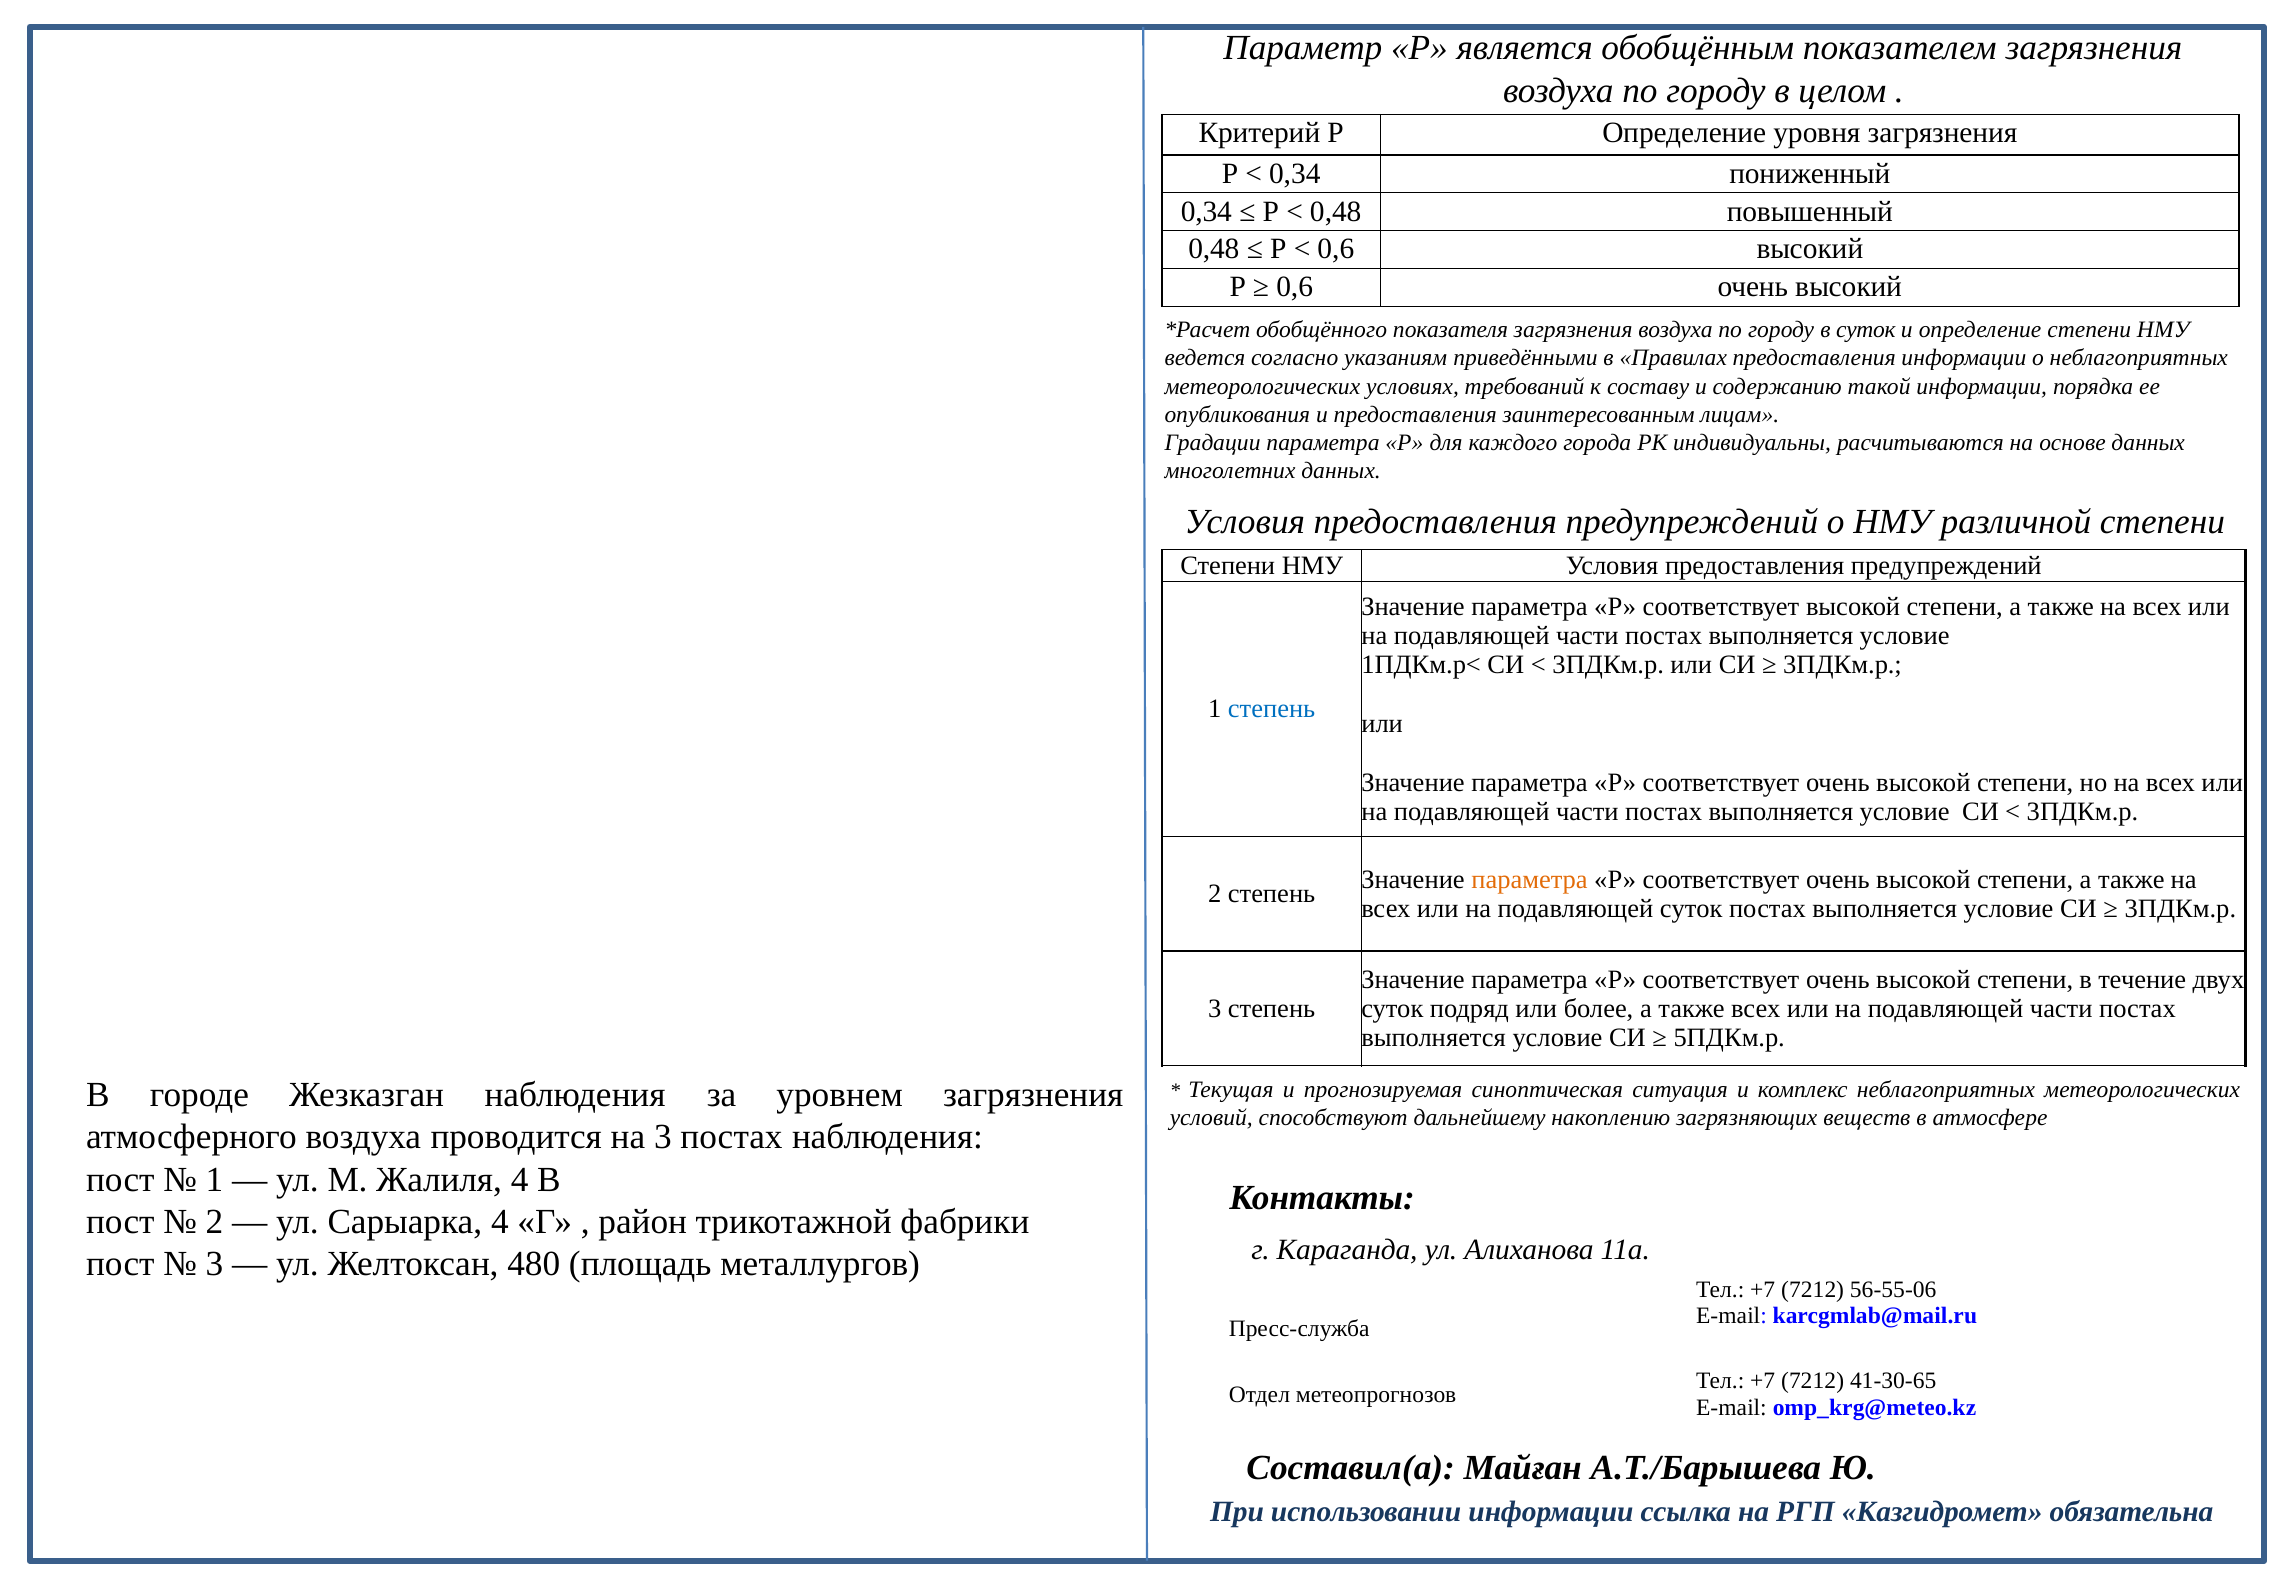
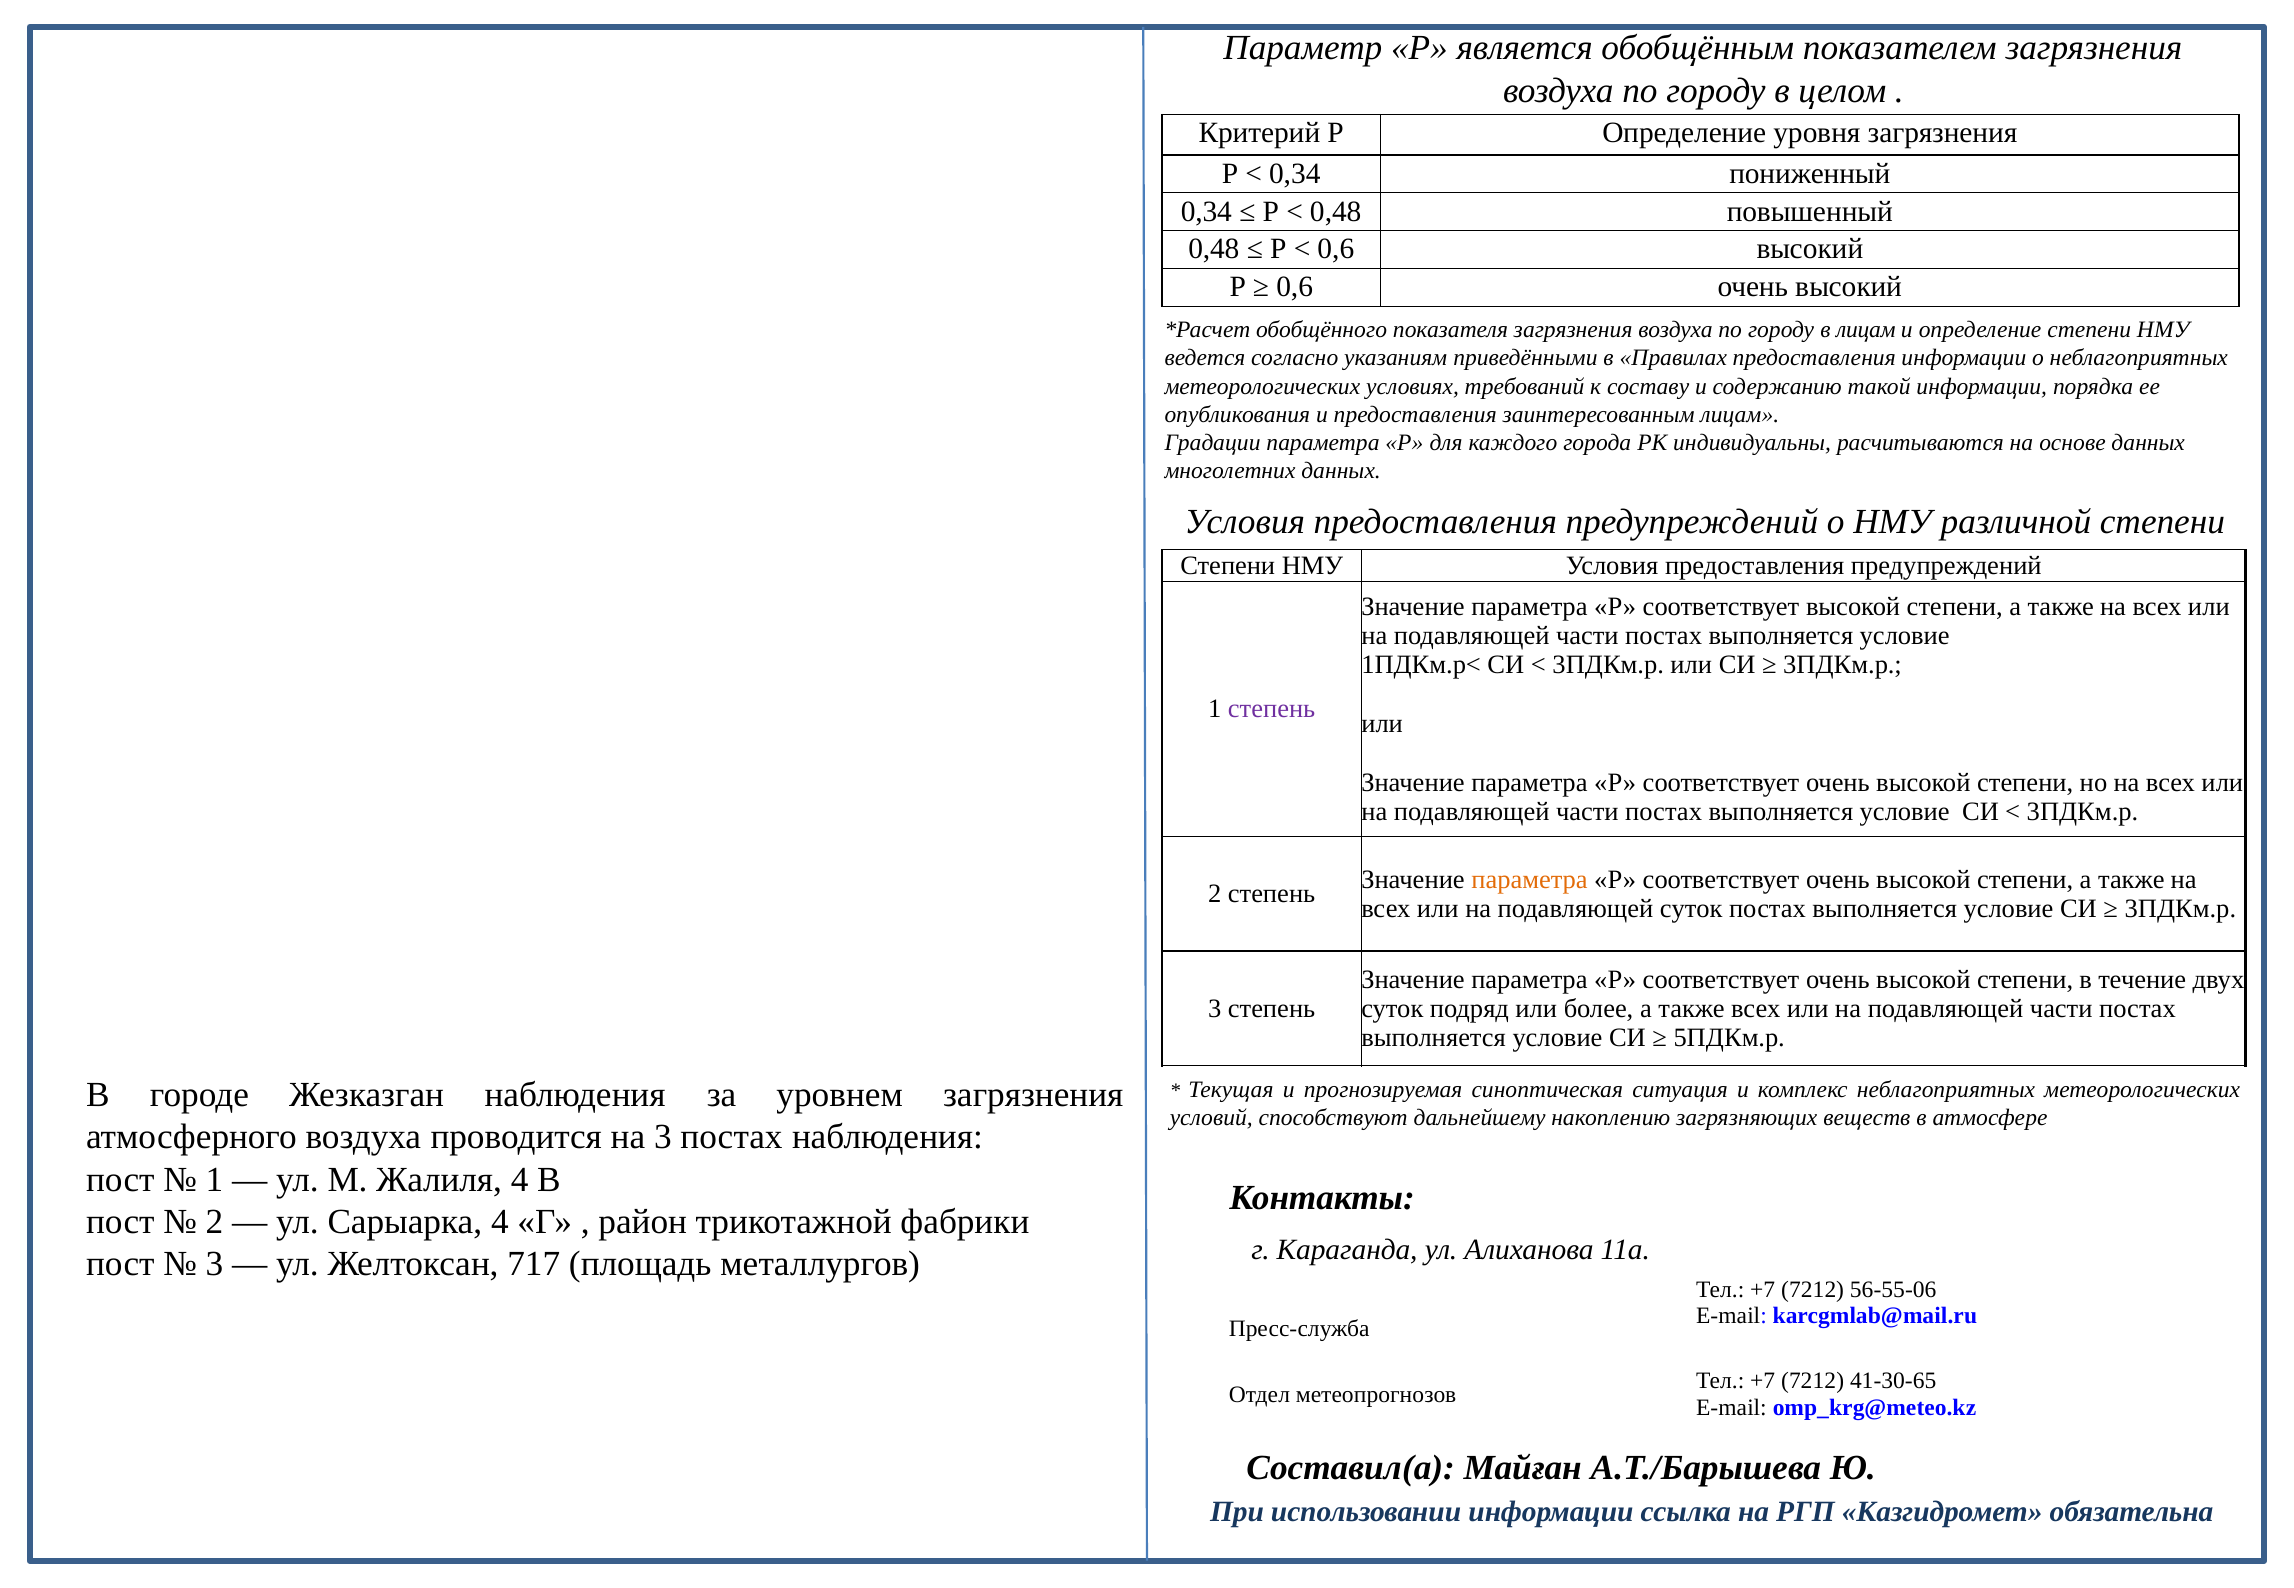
в суток: суток -> лицам (1866, 330)
степень colour: blue -> purple (1272, 709)
480: 480 -> 717 (534, 1264)
